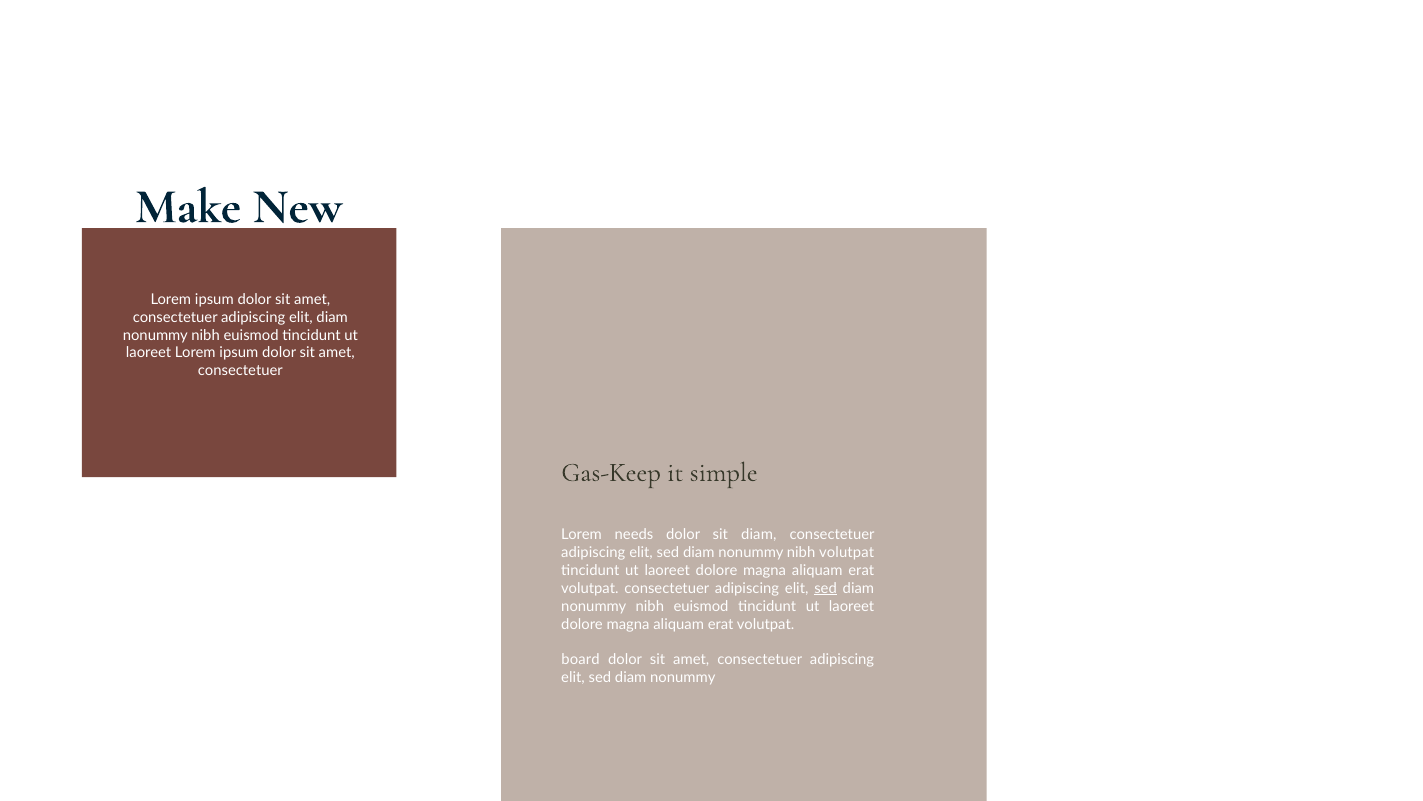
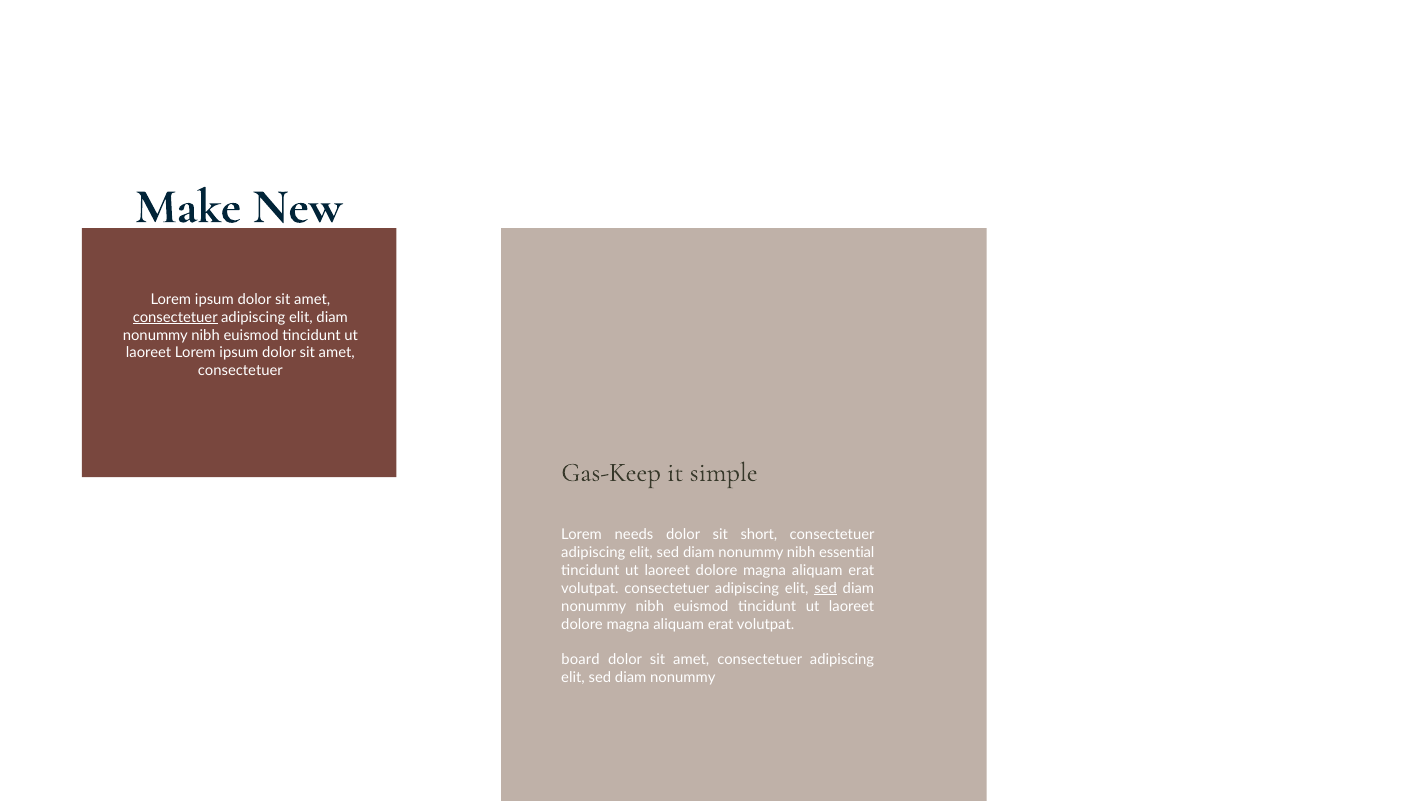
consectetuer underline: none -> present (175, 317)
sit diam: diam -> short (759, 535)
nibh volutpat: volutpat -> essential (847, 553)
